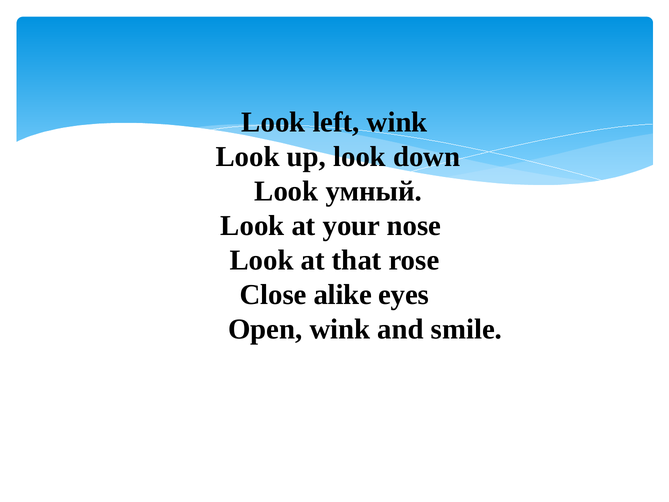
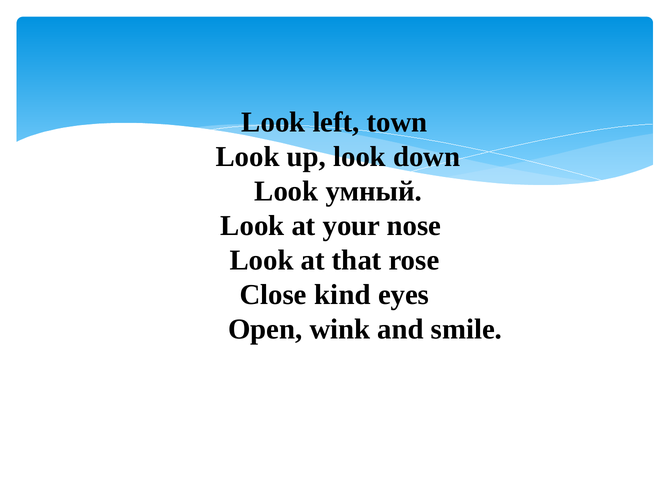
left wink: wink -> town (397, 122)
alike: alike -> kind (343, 294)
